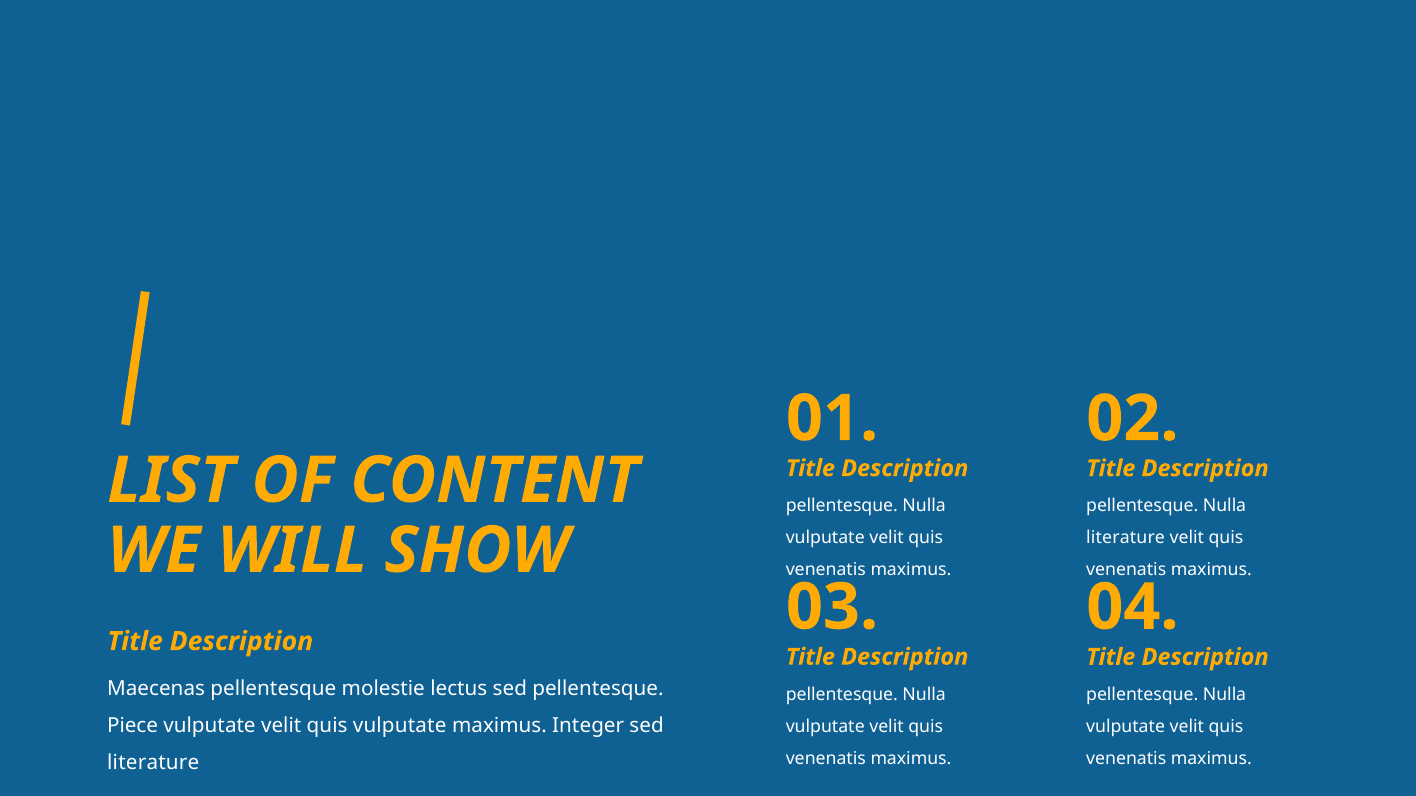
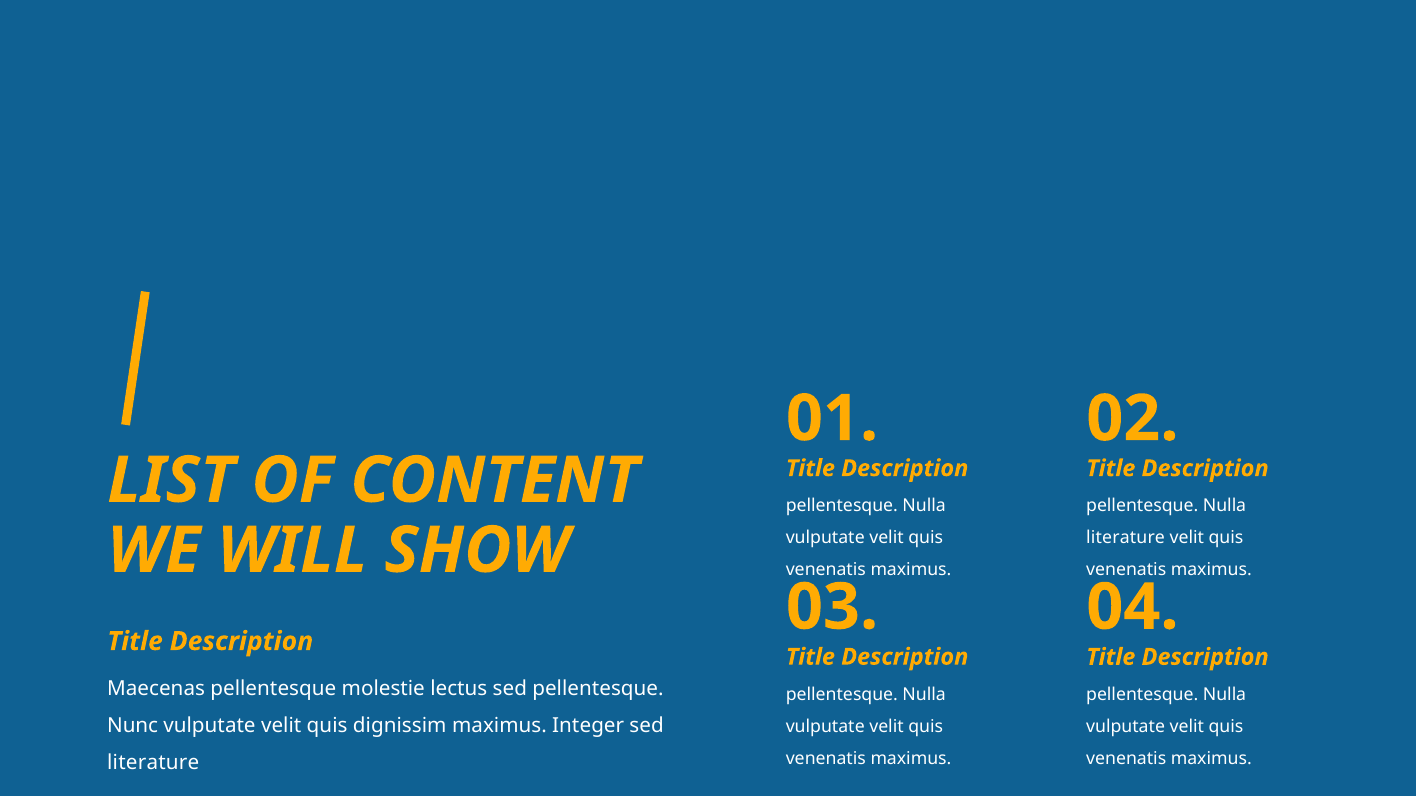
Piece: Piece -> Nunc (133, 726)
quis vulputate: vulputate -> dignissim (400, 726)
